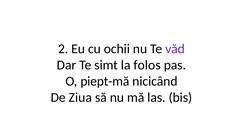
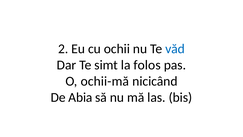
văd colour: purple -> blue (175, 49)
piept-mă: piept-mă -> ochii-mă (105, 81)
Ziua: Ziua -> Abia (80, 97)
